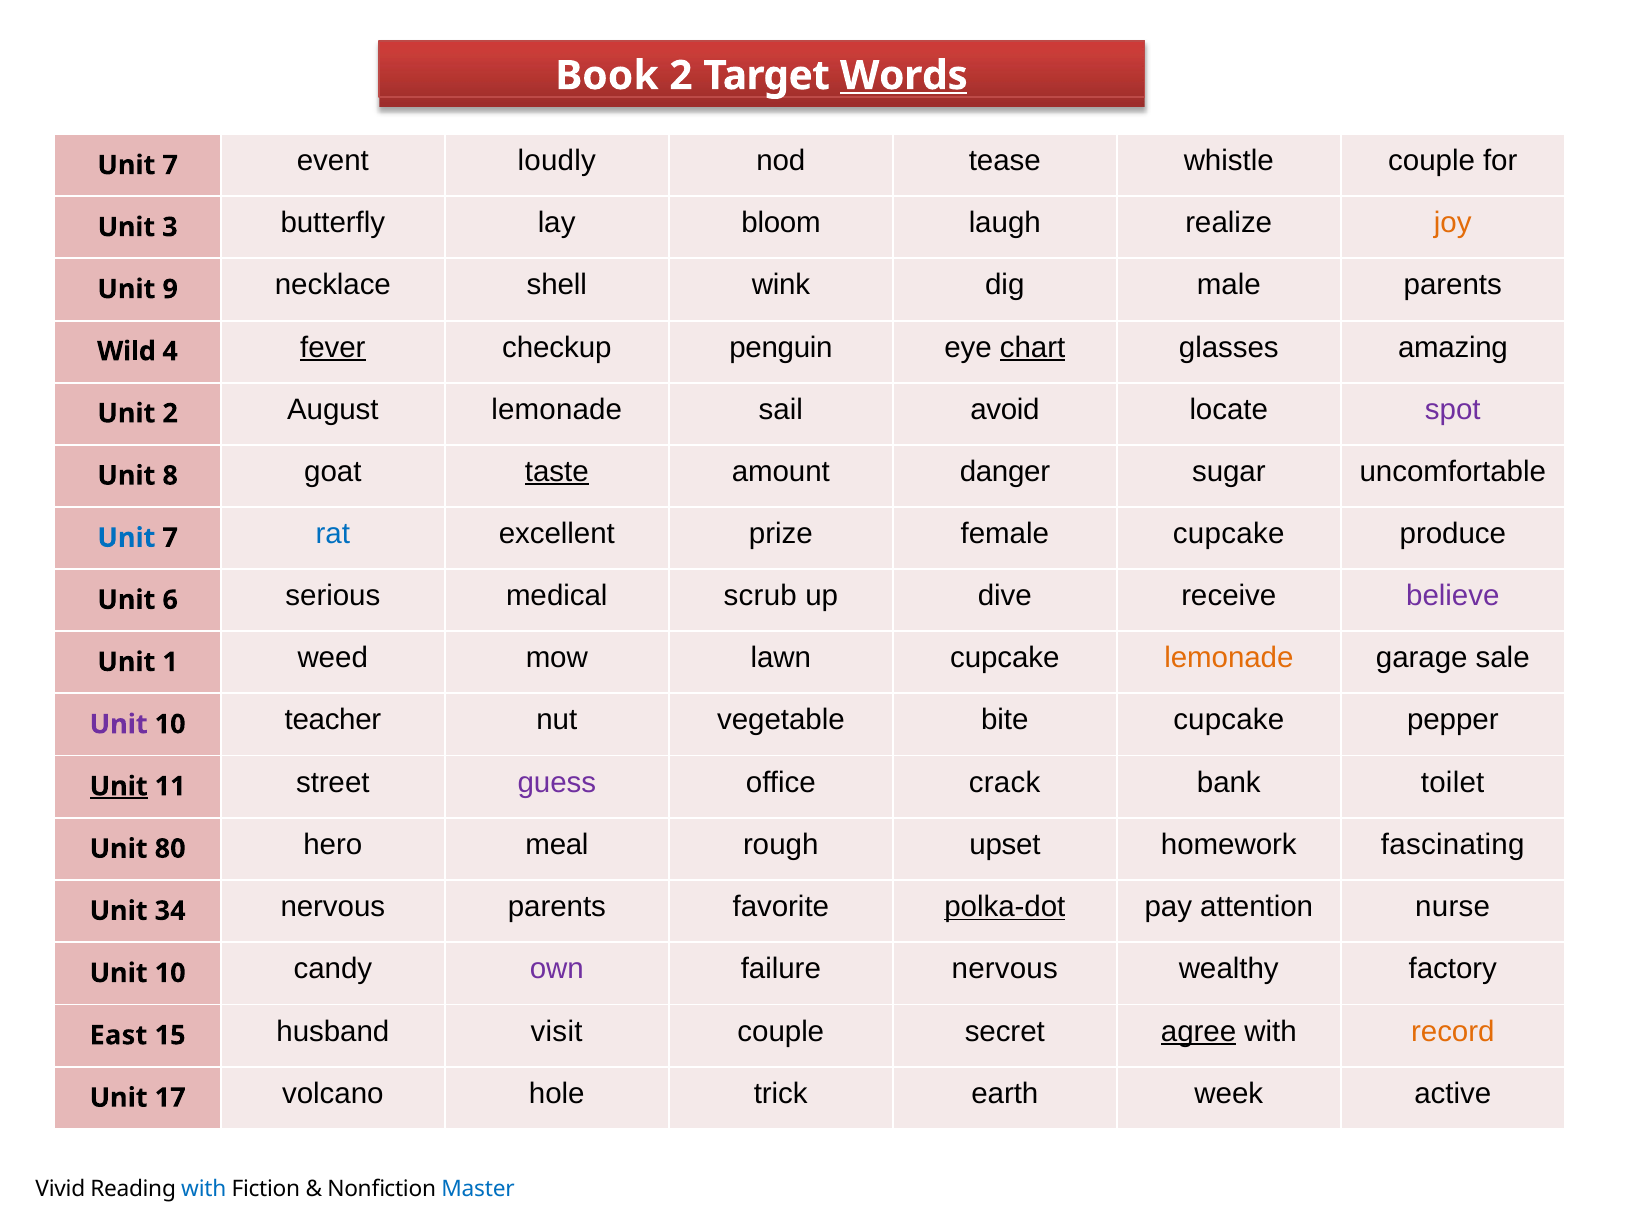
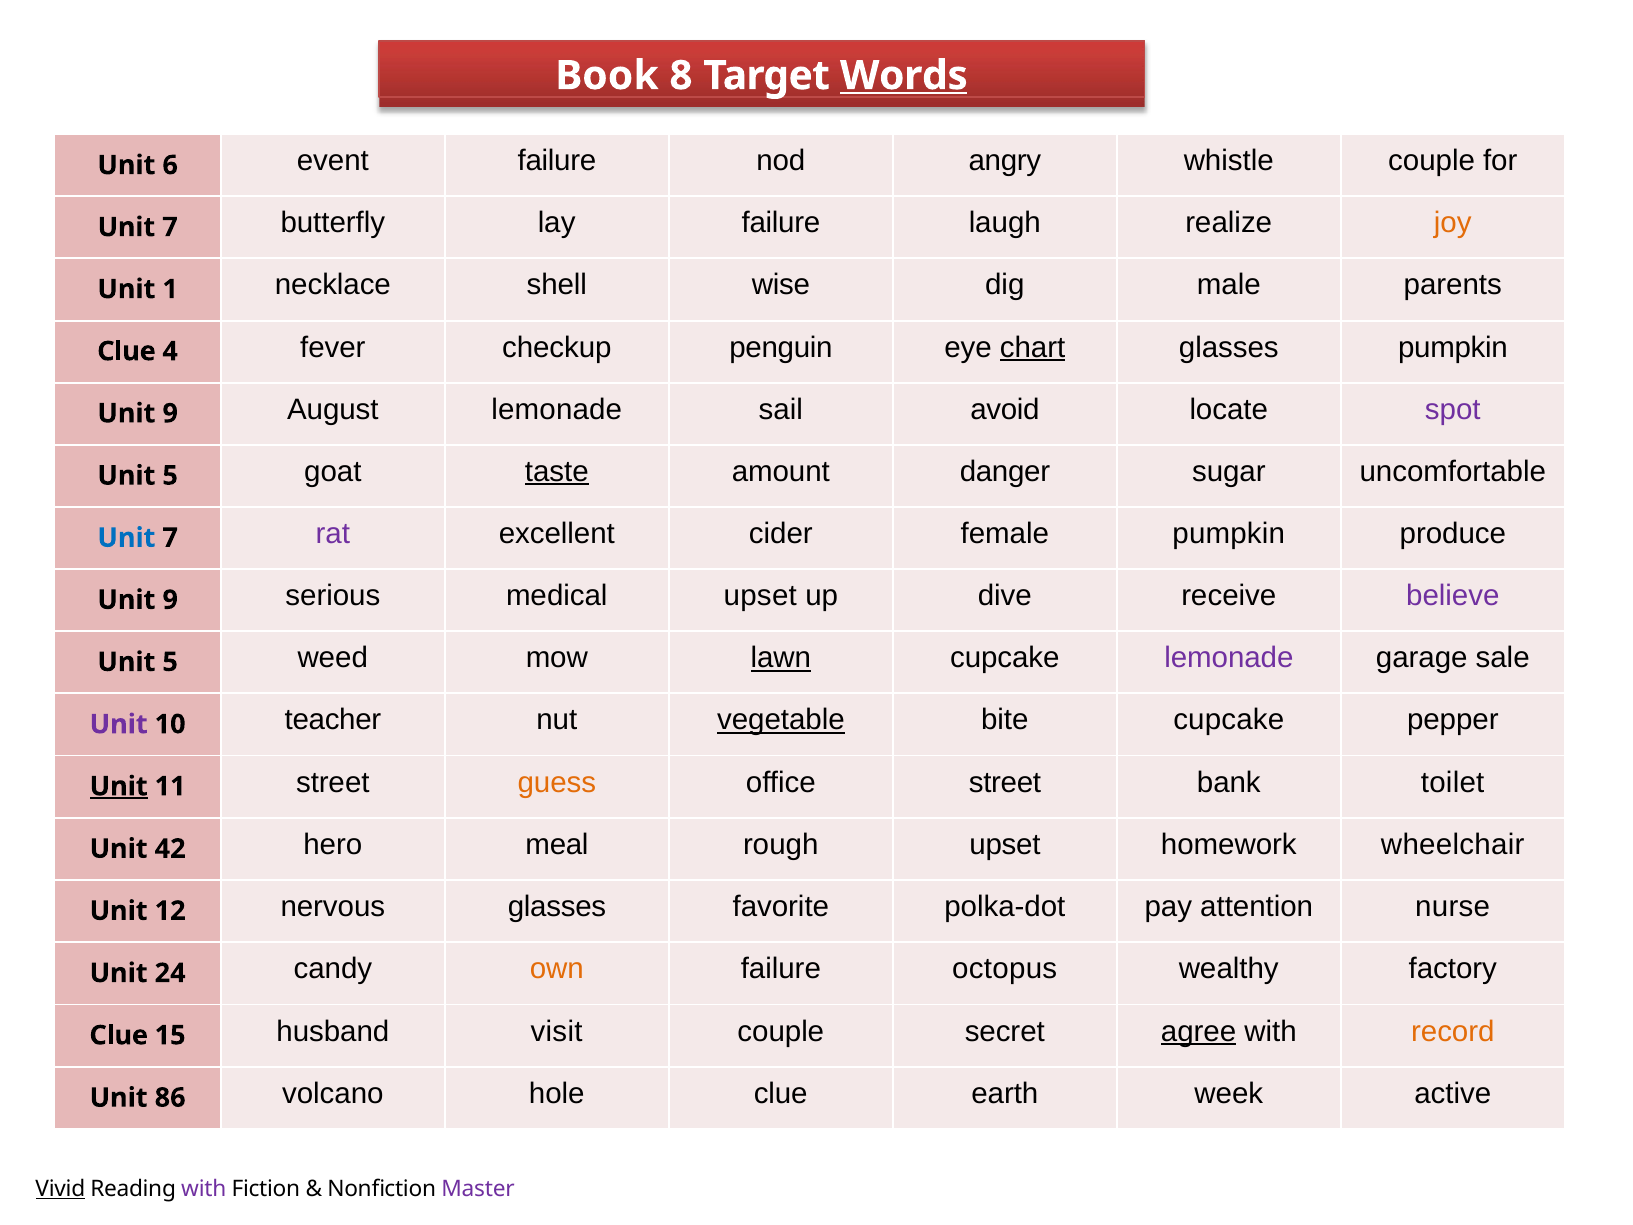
Book 2: 2 -> 8 (681, 76)
7: 7 -> 6 (170, 165)
event loudly: loudly -> failure (557, 161)
tease: tease -> angry (1005, 161)
3: 3 -> 7 (170, 227)
lay bloom: bloom -> failure (781, 223)
9: 9 -> 1 (170, 289)
wink: wink -> wise (781, 285)
Wild: Wild -> Clue (126, 351)
fever underline: present -> none (333, 347)
glasses amazing: amazing -> pumpkin (1453, 347)
2: 2 -> 9 (170, 413)
8: 8 -> 5 (170, 476)
rat colour: blue -> purple (333, 534)
prize: prize -> cider (781, 534)
female cupcake: cupcake -> pumpkin (1229, 534)
6: 6 -> 9 (170, 600)
medical scrub: scrub -> upset (760, 596)
1: 1 -> 5 (170, 662)
lawn underline: none -> present (781, 658)
lemonade colour: orange -> purple (1229, 658)
vegetable underline: none -> present (781, 720)
guess colour: purple -> orange (557, 782)
office crack: crack -> street (1005, 782)
80: 80 -> 42 (170, 849)
fascinating: fascinating -> wheelchair (1453, 844)
34: 34 -> 12 (170, 911)
nervous parents: parents -> glasses (557, 907)
polka-dot underline: present -> none (1005, 907)
10: 10 -> 24 (170, 973)
own colour: purple -> orange (557, 969)
failure nervous: nervous -> octopus (1005, 969)
East: East -> Clue (119, 1035)
17: 17 -> 86 (170, 1098)
hole trick: trick -> clue (781, 1093)
Vivid underline: none -> present (60, 1189)
with colour: blue -> purple (204, 1189)
Master colour: blue -> purple (478, 1189)
